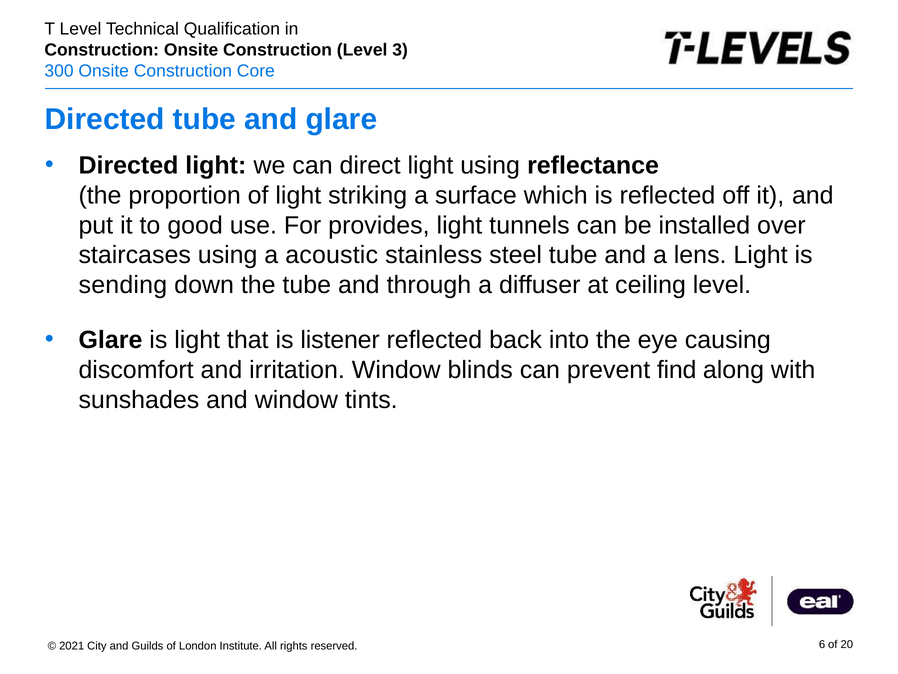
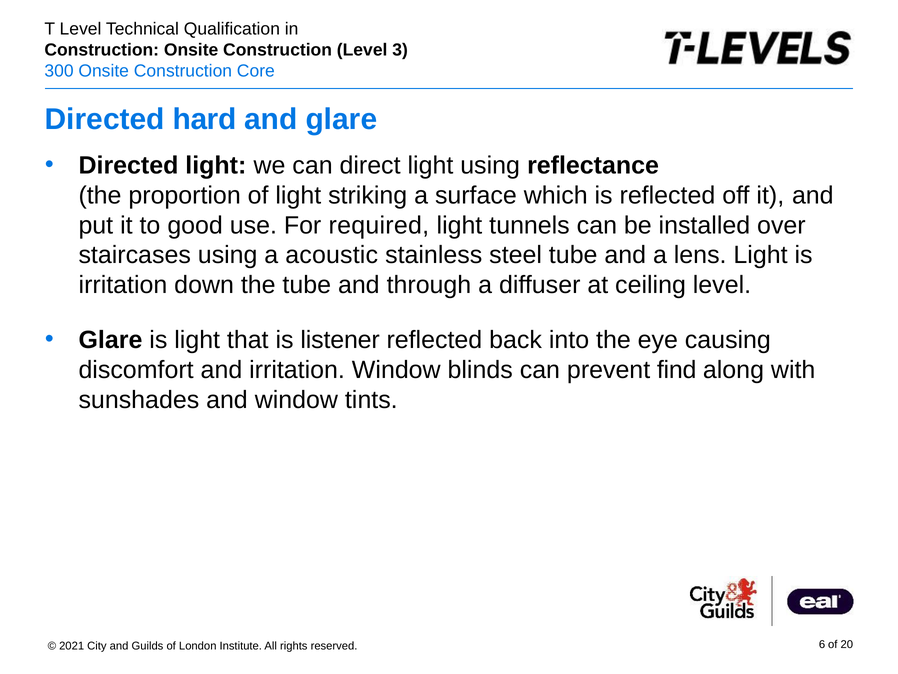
Directed tube: tube -> hard (205, 119)
provides: provides -> required (379, 225)
sending: sending -> irritation (123, 285)
